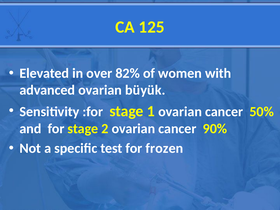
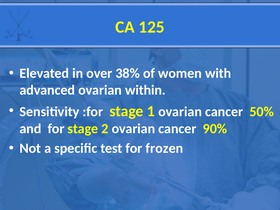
82%: 82% -> 38% (128, 73)
büyük: büyük -> within (145, 90)
